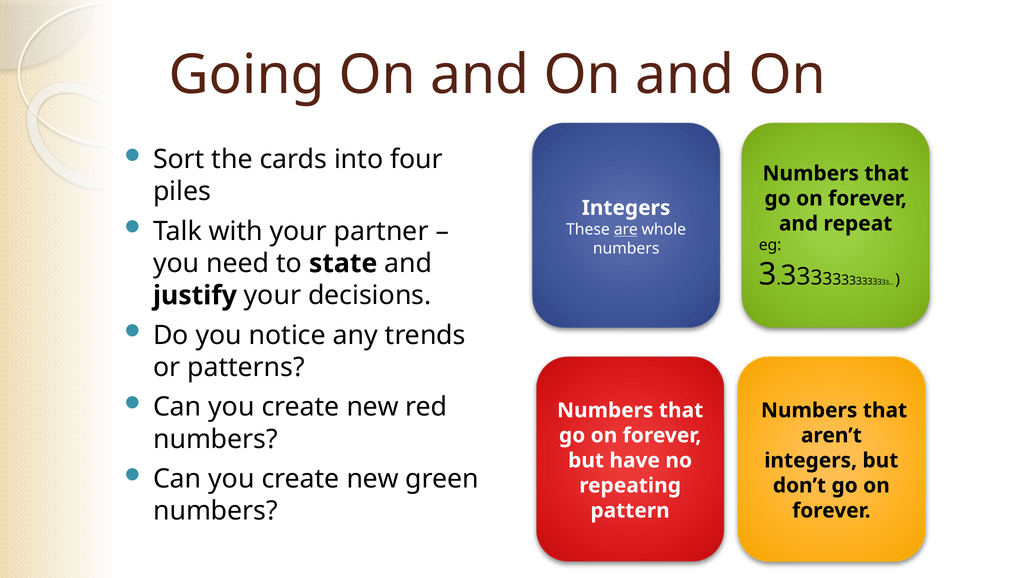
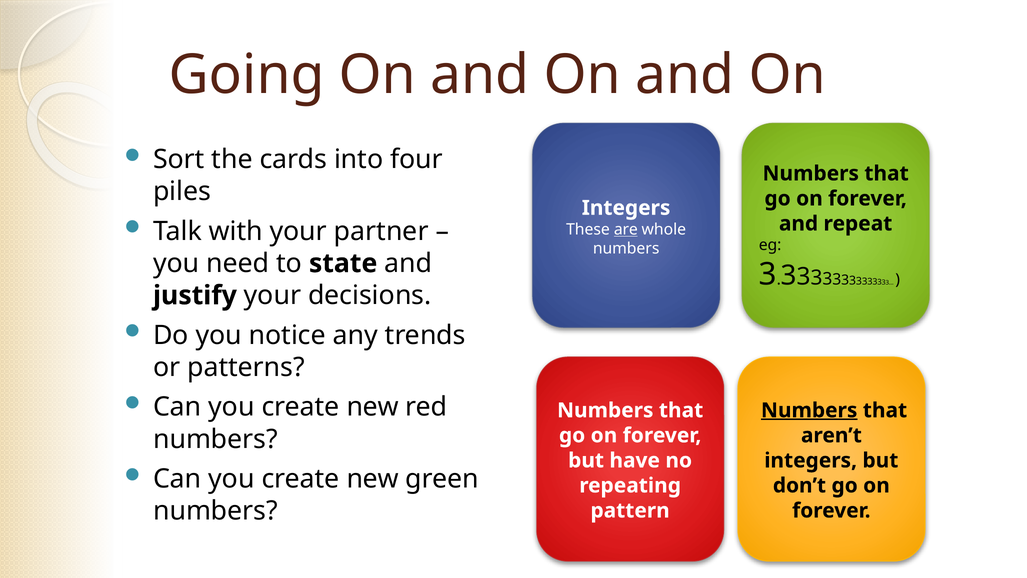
Numbers underline: none -> present (809, 410)
